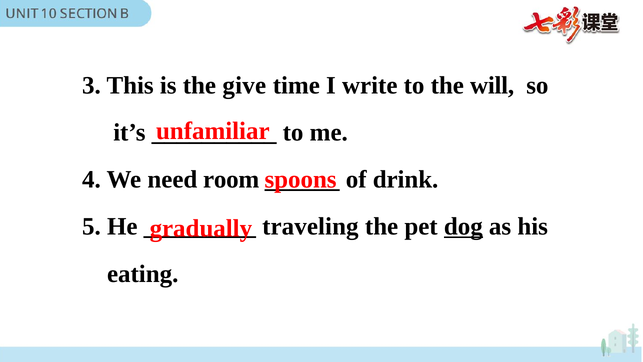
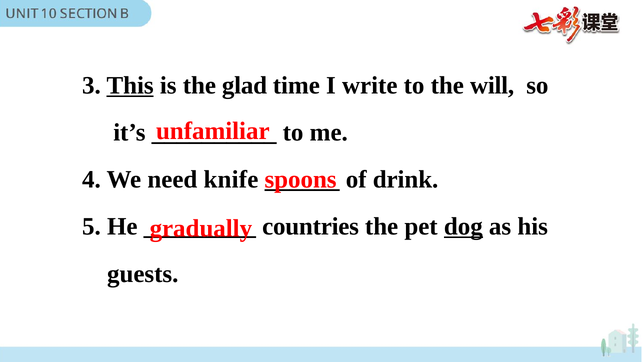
This underline: none -> present (130, 86)
give: give -> glad (245, 86)
room: room -> knife (231, 180)
traveling: traveling -> countries (311, 227)
eating: eating -> guests (143, 274)
